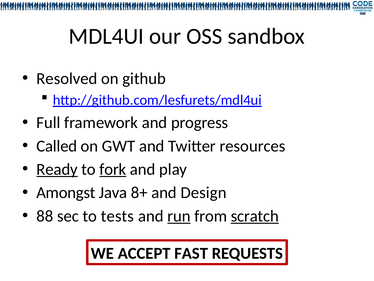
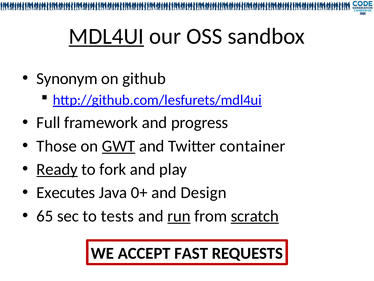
MDL4UI underline: none -> present (106, 36)
Resolved: Resolved -> Synonym (67, 78)
Called: Called -> Those (57, 146)
GWT underline: none -> present (119, 146)
resources: resources -> container (252, 146)
fork underline: present -> none (113, 169)
Amongst: Amongst -> Executes (66, 192)
8+: 8+ -> 0+ (139, 192)
88: 88 -> 65 (45, 216)
